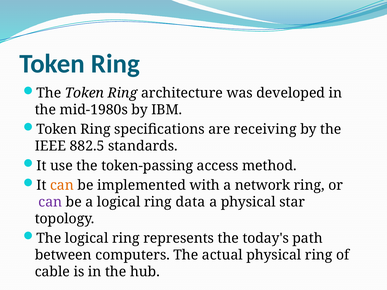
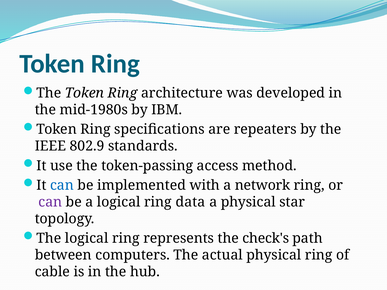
receiving: receiving -> repeaters (265, 129)
882.5: 882.5 -> 802.9 (87, 146)
can colour: orange -> blue (62, 185)
today's: today's -> check's (266, 238)
